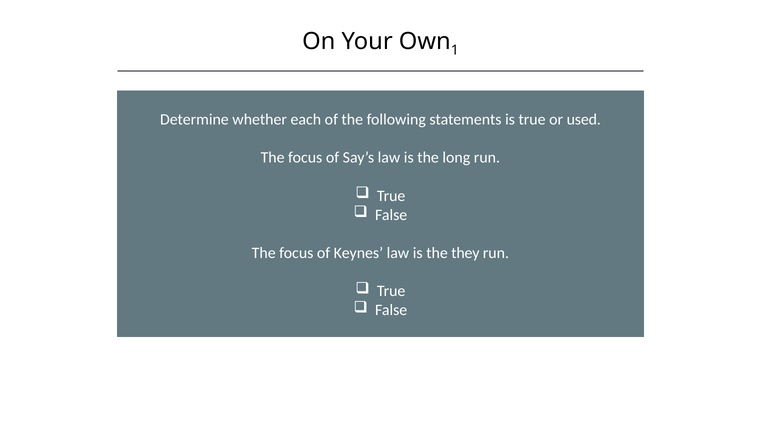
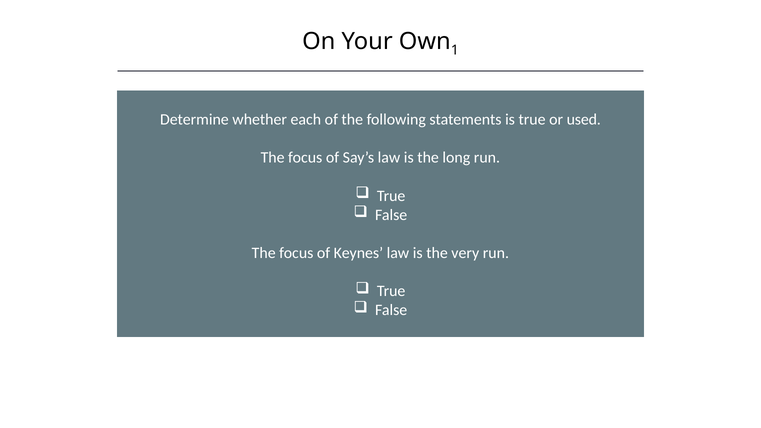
they: they -> very (465, 253)
